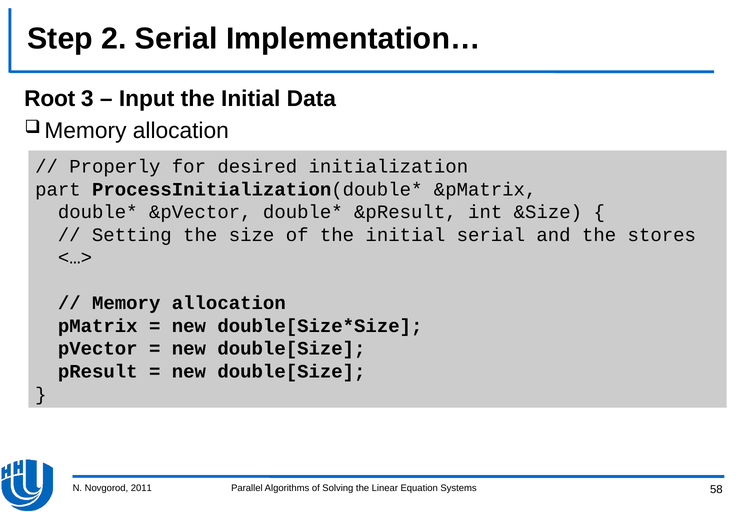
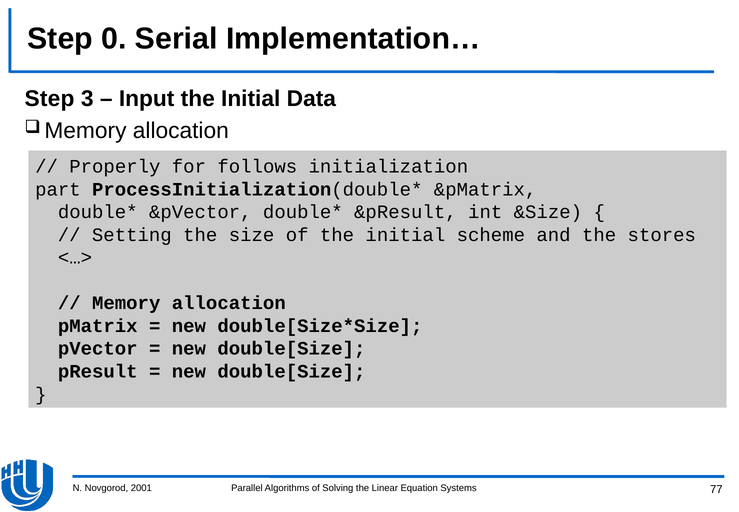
2: 2 -> 0 (114, 39)
Root: Root -> Step (50, 99)
desired: desired -> follows (257, 166)
initial serial: serial -> scheme (491, 235)
2011: 2011 -> 2001 (141, 488)
58: 58 -> 77 (716, 489)
